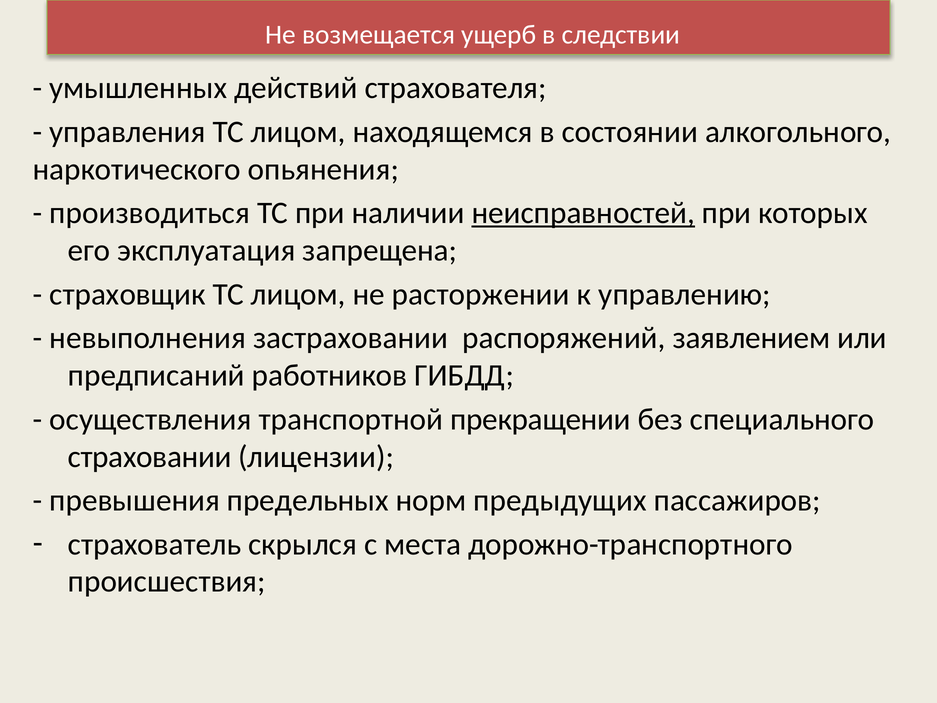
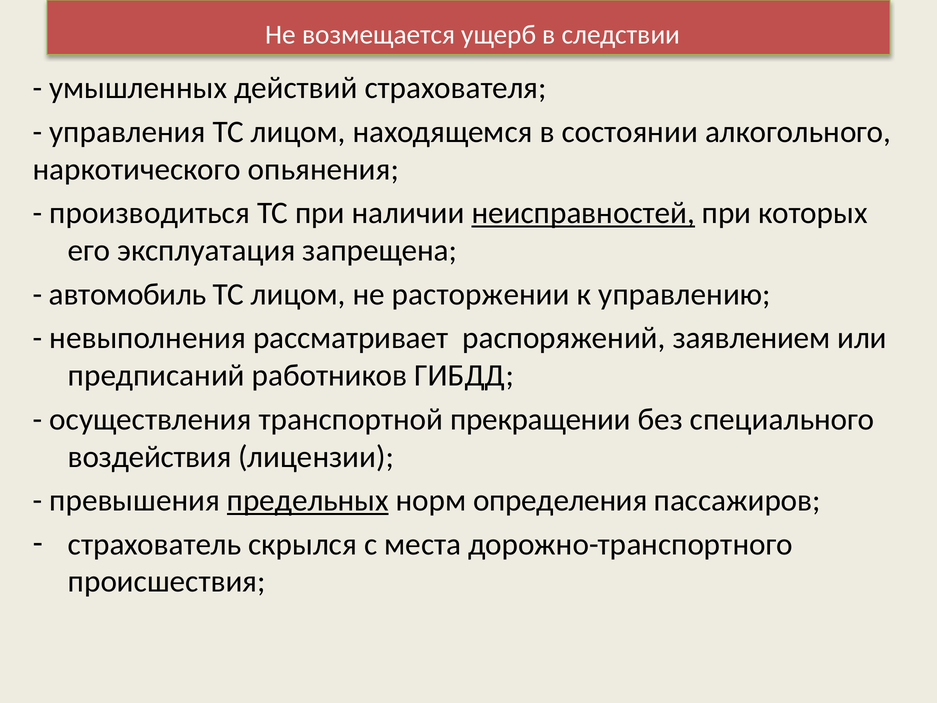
страховщик: страховщик -> автомобиль (128, 294)
застраховании: застраховании -> рассматривает (351, 338)
страховании: страховании -> воздействия (150, 457)
предельных underline: none -> present (308, 500)
предыдущих: предыдущих -> определения (560, 500)
